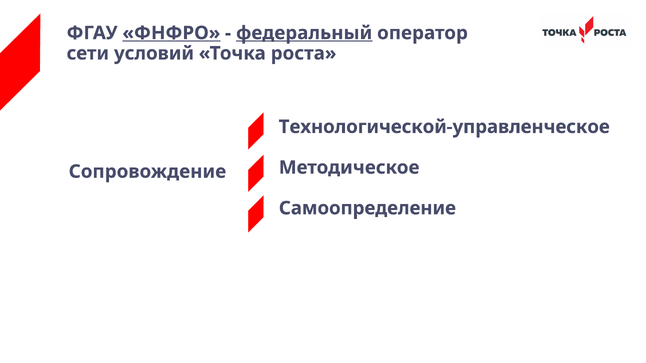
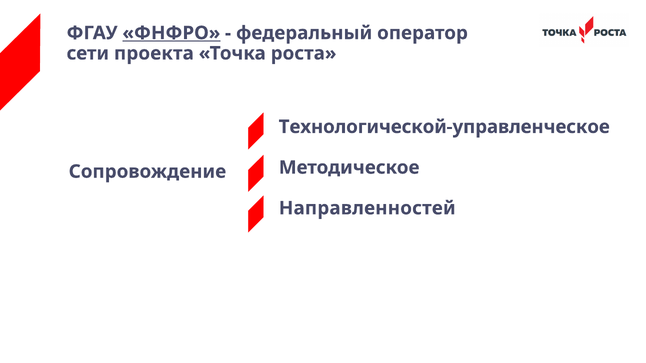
федеральный underline: present -> none (304, 33)
условий: условий -> проекта (154, 53)
Самоопределение: Самоопределение -> Направленностей (367, 208)
